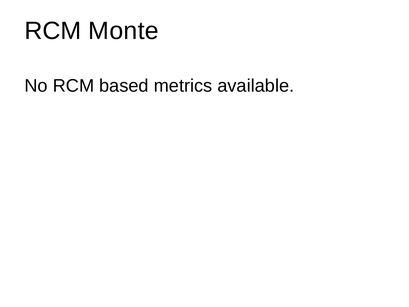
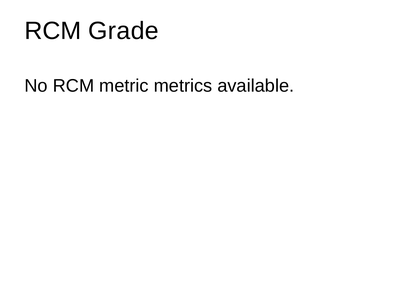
Monte: Monte -> Grade (124, 31)
based: based -> metric (124, 86)
